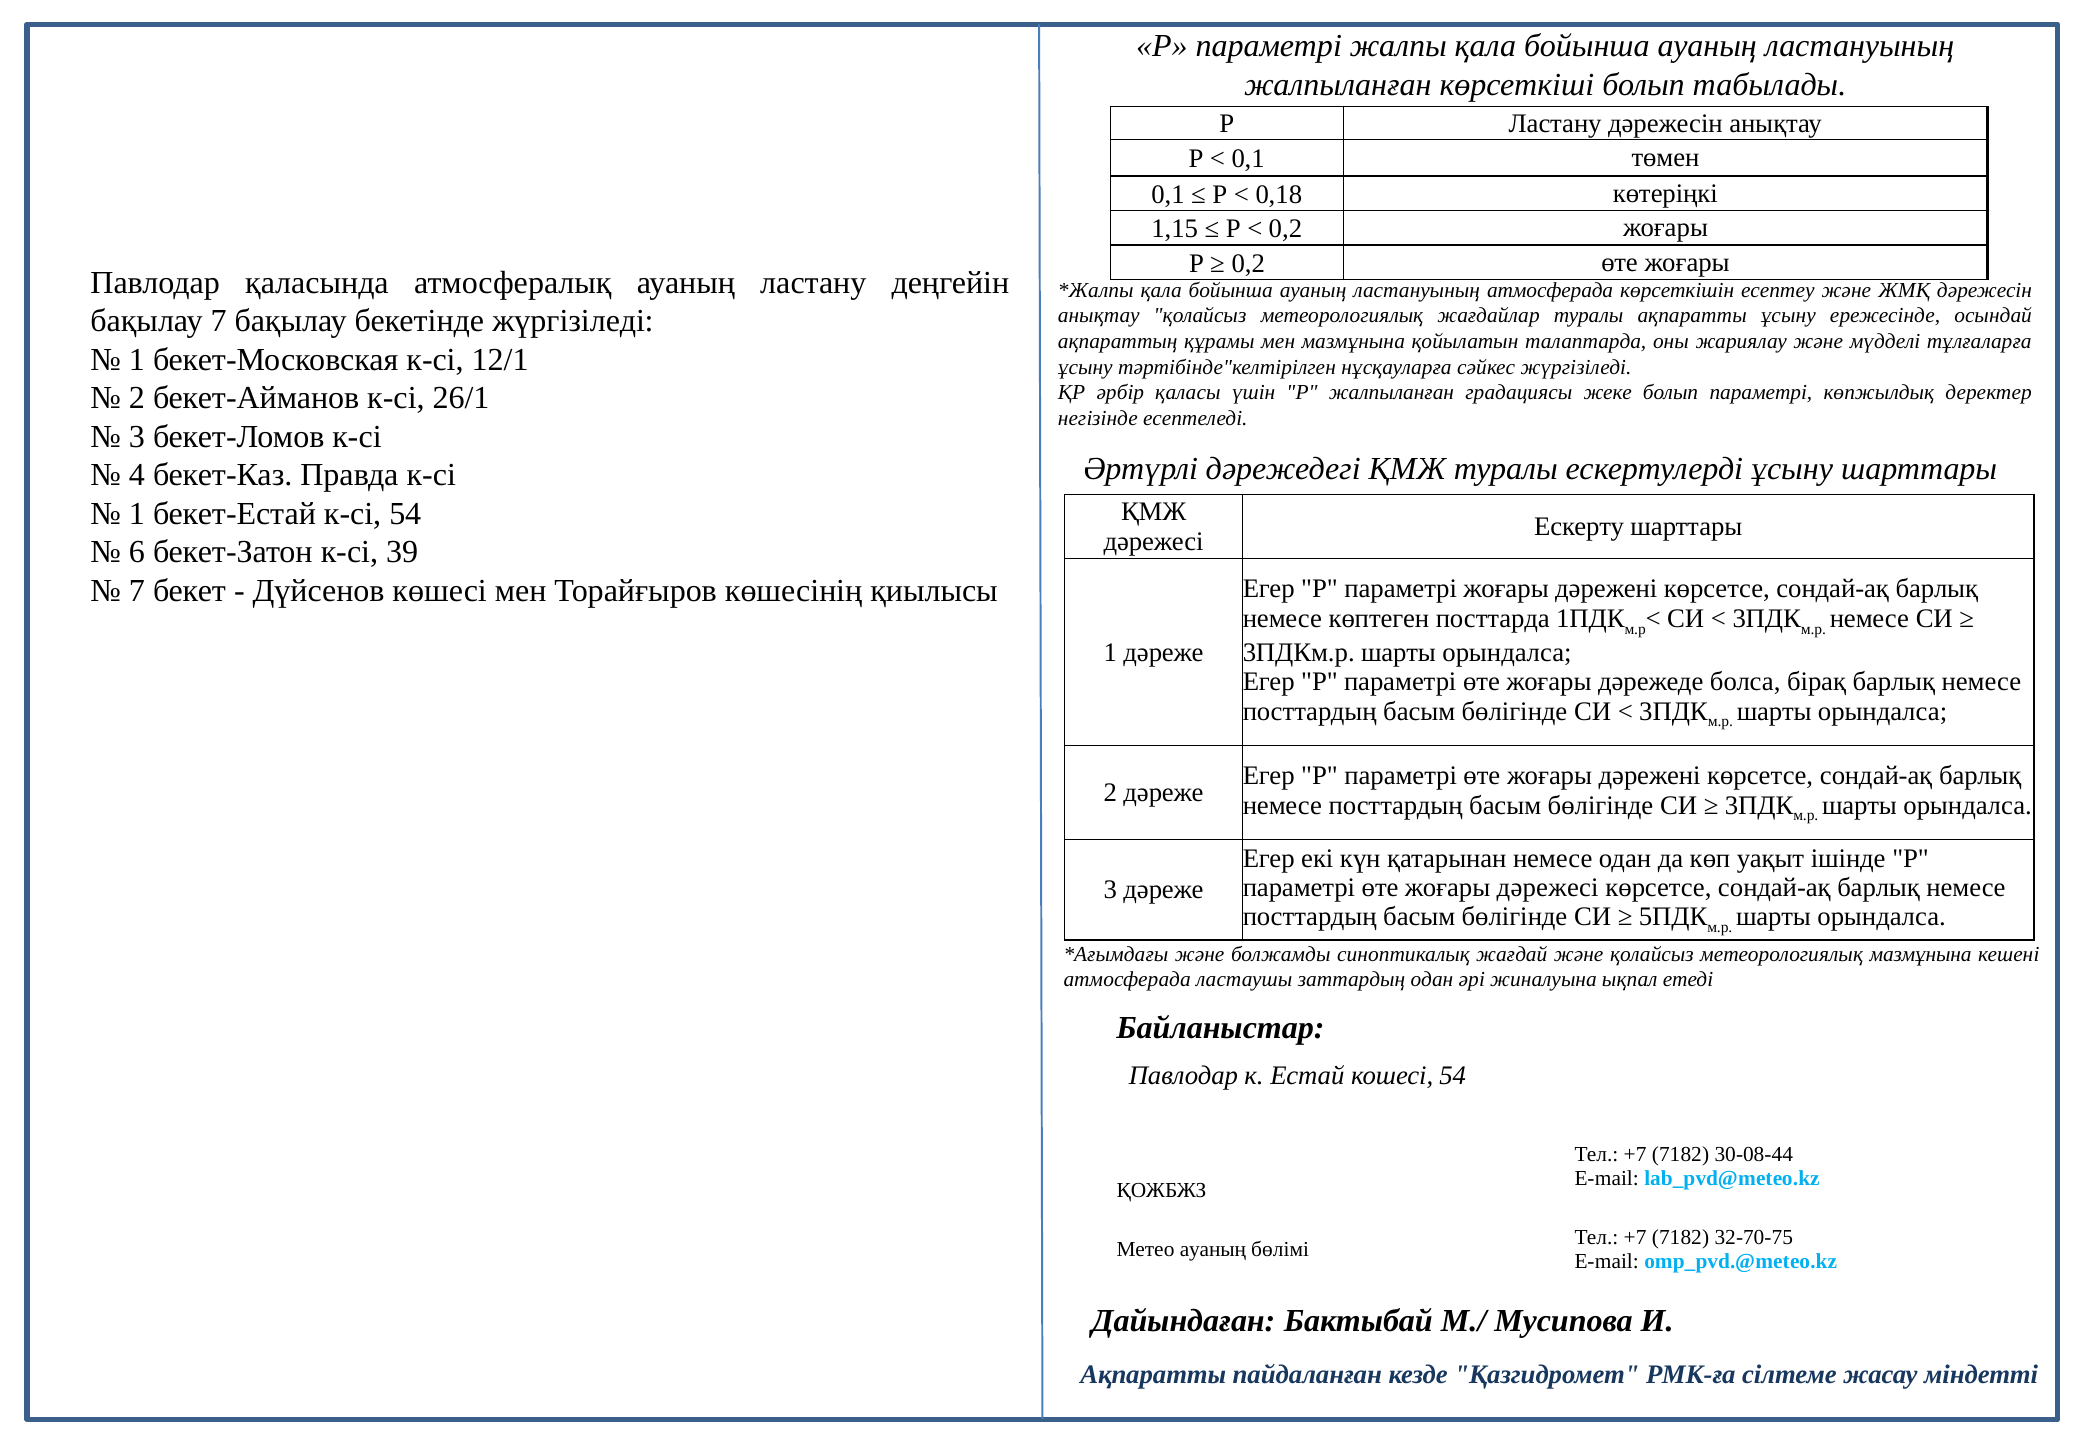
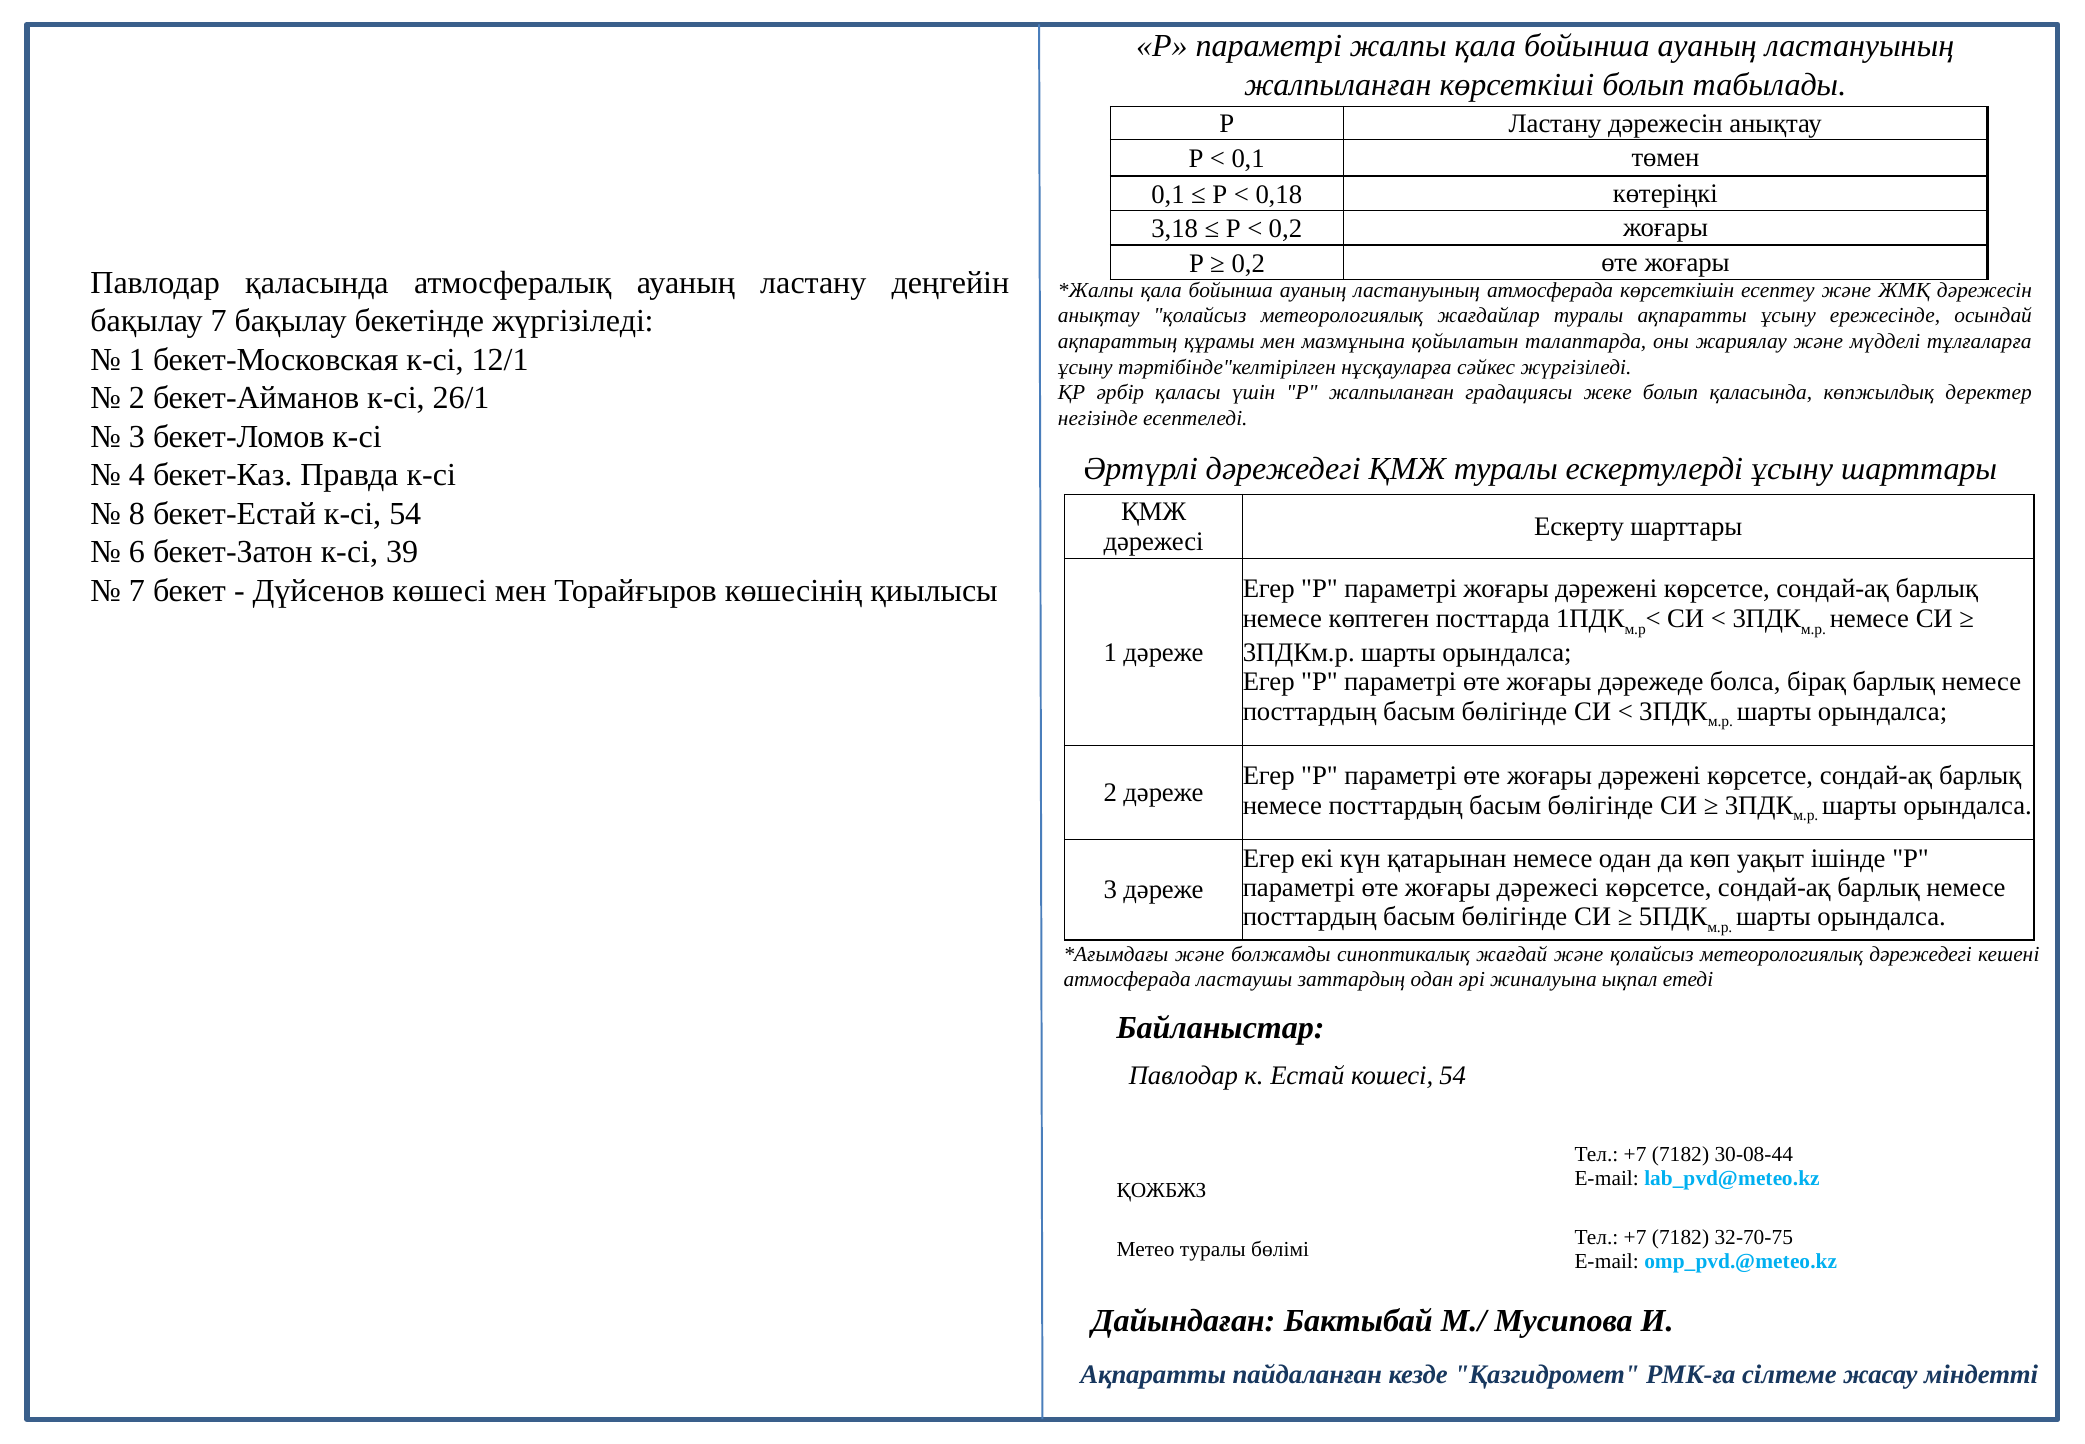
1,15: 1,15 -> 3,18 (1175, 229)
болып параметрі: параметрі -> қаласында (1761, 393)
1: 1 -> 8 (137, 514)
метеорологиялық мазмұнына: мазмұнына -> дәрежедегі (1921, 954)
Метео ауаның: ауаның -> туралы (1213, 1249)
